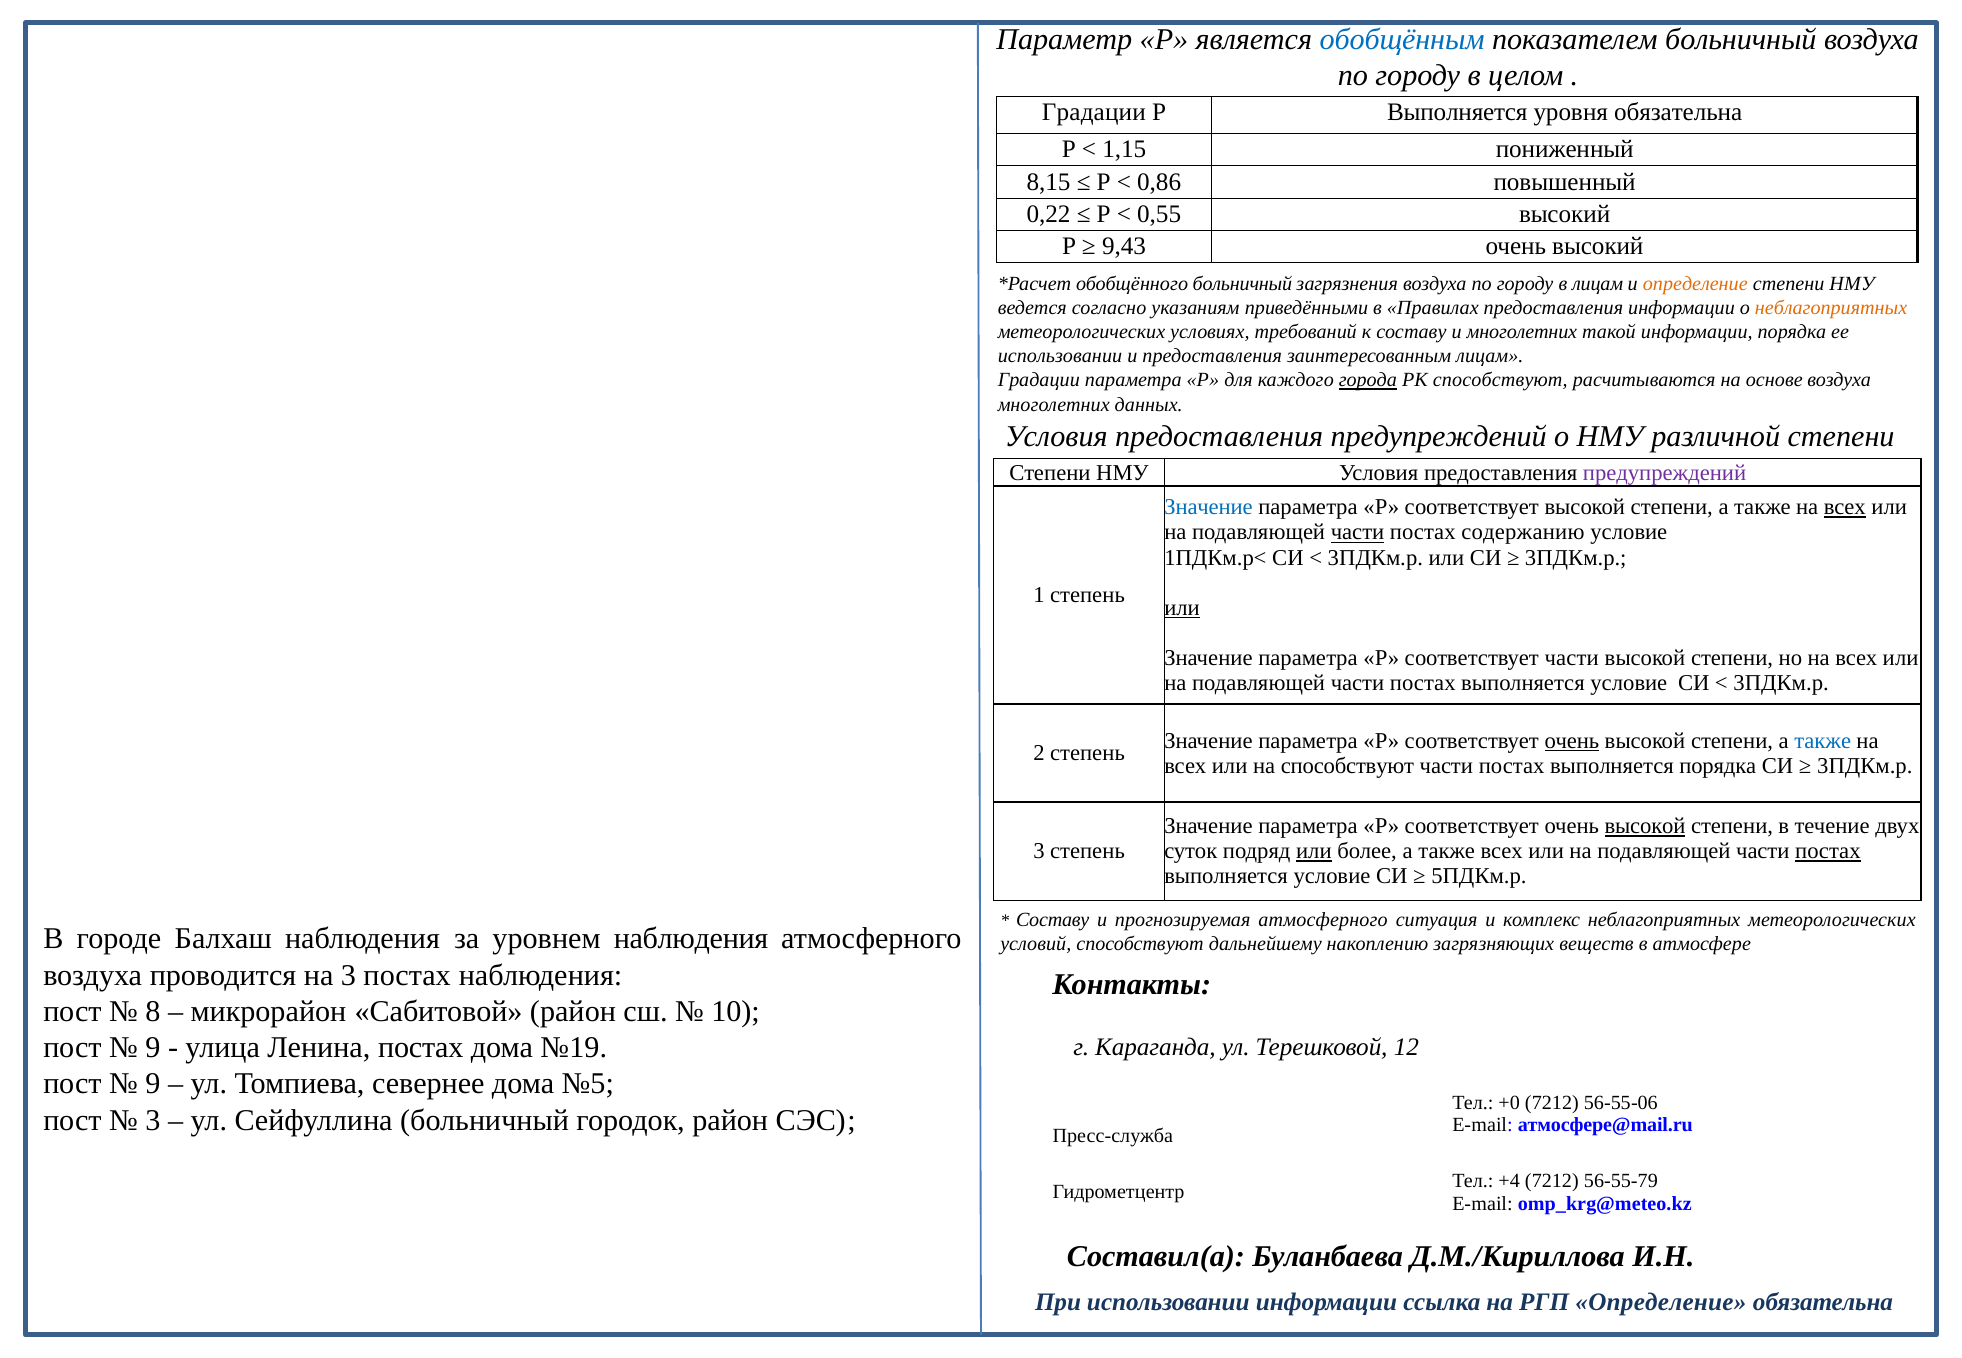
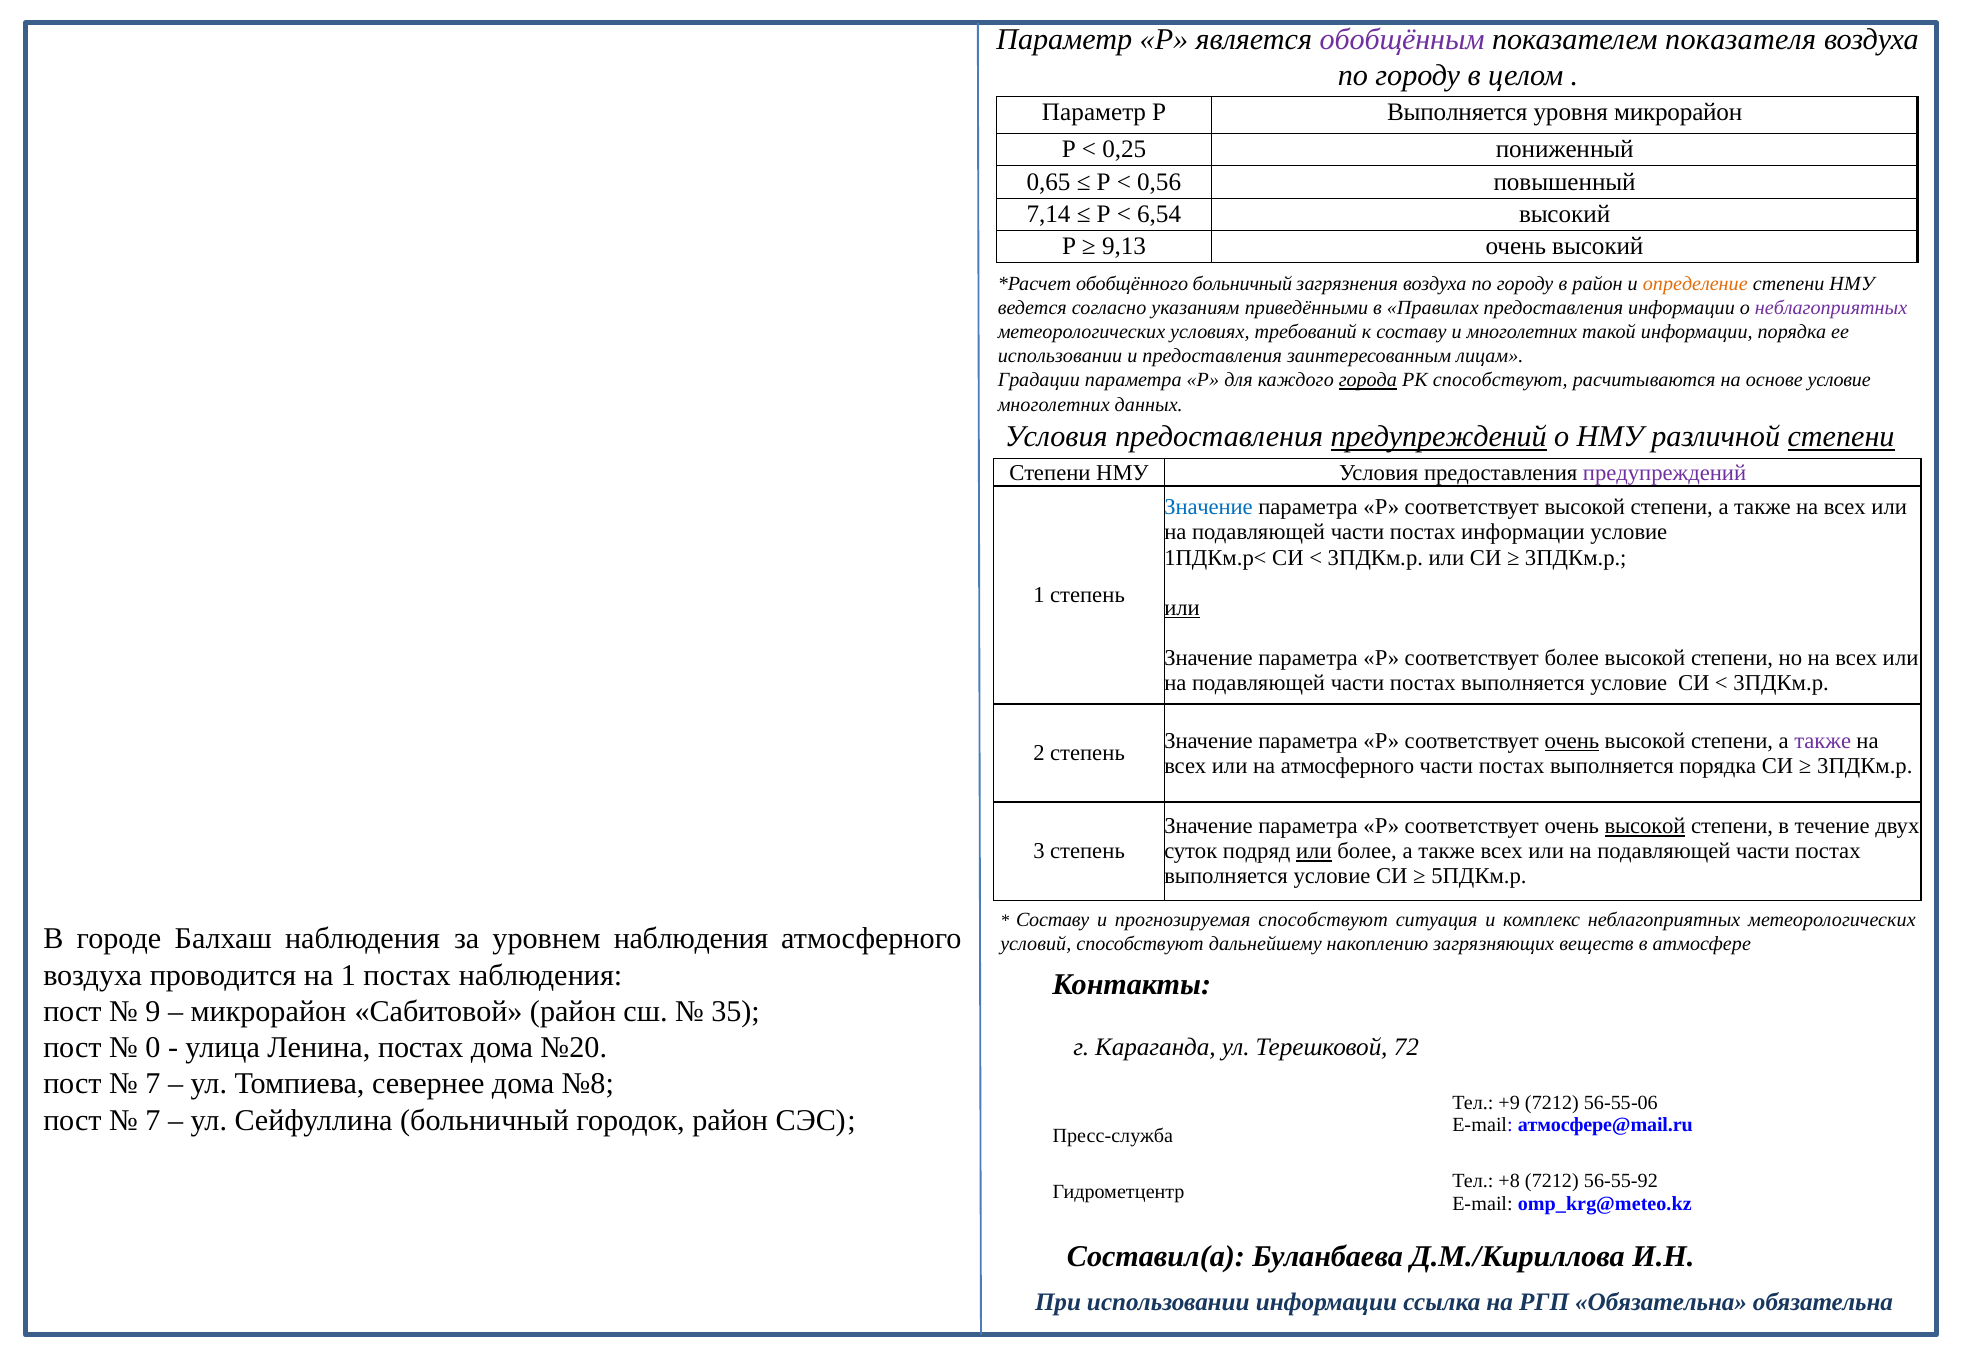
обобщённым colour: blue -> purple (1402, 40)
показателем больничный: больничный -> показателя (1741, 40)
Градации: Градации -> Параметр (1094, 112)
уровня обязательна: обязательна -> микрорайон (1678, 112)
1,15: 1,15 -> 0,25 (1124, 149)
8,15: 8,15 -> 0,65 (1049, 182)
0,86: 0,86 -> 0,56 (1159, 182)
0,22: 0,22 -> 7,14 (1049, 214)
0,55: 0,55 -> 6,54 (1159, 214)
9,43: 9,43 -> 9,13 (1124, 247)
в лицам: лицам -> район (1598, 284)
неблагоприятных colour: orange -> purple (1831, 308)
основе воздуха: воздуха -> условие (1839, 380)
предупреждений underline: none -> present (1439, 437)
степени underline: none -> present (1841, 437)
всех underline: present -> none (1845, 507)
части underline: present -> none (1358, 533)
постах содержанию: содержанию -> информации (1523, 533)
соответствует части: части -> более (1572, 658)
также colour: blue -> purple (1823, 741)
на способствуют: способствуют -> атмосферного (1347, 766)
постах underline: present -> none (1828, 851)
прогнозируемая атмосферного: атмосферного -> способствуют (1323, 920)
на 3: 3 -> 1 (348, 975)
8: 8 -> 9 (153, 1012)
10: 10 -> 35 (736, 1012)
9: 9 -> 0 (153, 1048)
№19: №19 -> №20 (574, 1048)
12: 12 -> 72 (1406, 1047)
9: 9 -> 7 (153, 1084)
№5: №5 -> №8 (588, 1084)
+0: +0 -> +9 (1509, 1103)
3: 3 -> 7 (153, 1120)
+4: +4 -> +8 (1509, 1181)
56-55-79: 56-55-79 -> 56-55-92 (1621, 1181)
РГП Определение: Определение -> Обязательна (1661, 1303)
